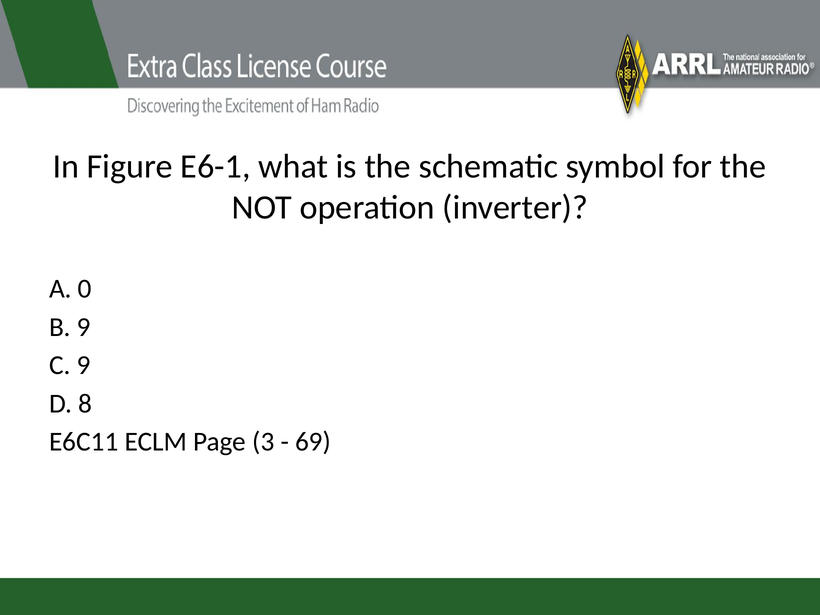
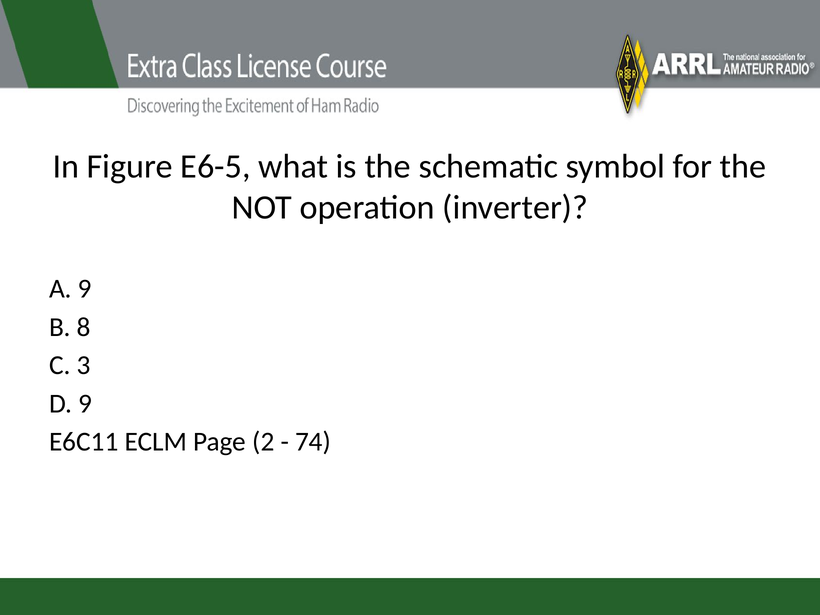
E6-1: E6-1 -> E6-5 (215, 166)
A 0: 0 -> 9 (85, 289)
B 9: 9 -> 8 (84, 327)
C 9: 9 -> 3 (84, 365)
D 8: 8 -> 9 (85, 404)
3: 3 -> 2 (263, 442)
69: 69 -> 74 (313, 442)
